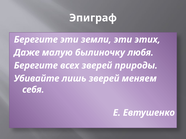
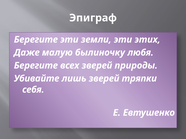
меняем: меняем -> тряпки (139, 79)
